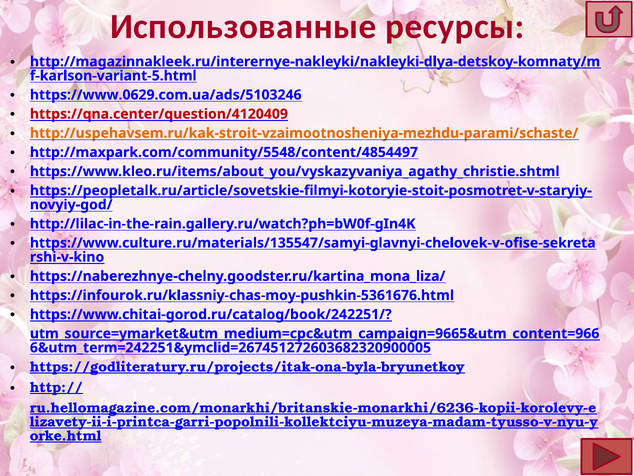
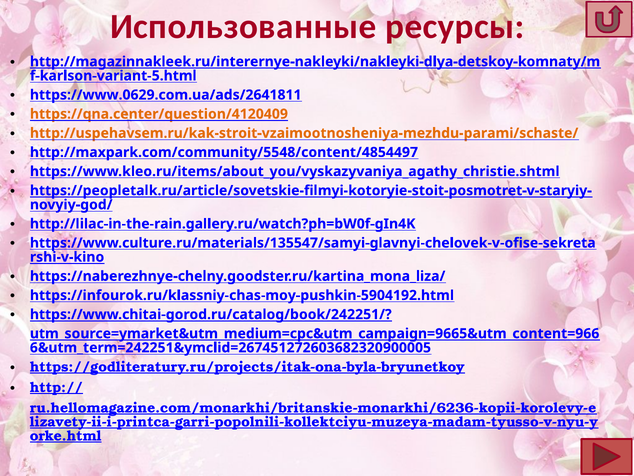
https://www.0629.com.ua/ads/5103246: https://www.0629.com.ua/ads/5103246 -> https://www.0629.com.ua/ads/2641811 (166, 95)
https://qna.center/question/4120409 colour: red -> orange (159, 114)
https://infourok.ru/klassniy-chas-moy-pushkin-5361676.html: https://infourok.ru/klassniy-chas-moy-pushkin-5361676.html -> https://infourok.ru/klassniy-chas-moy-pushkin-5904192.html (242, 295)
